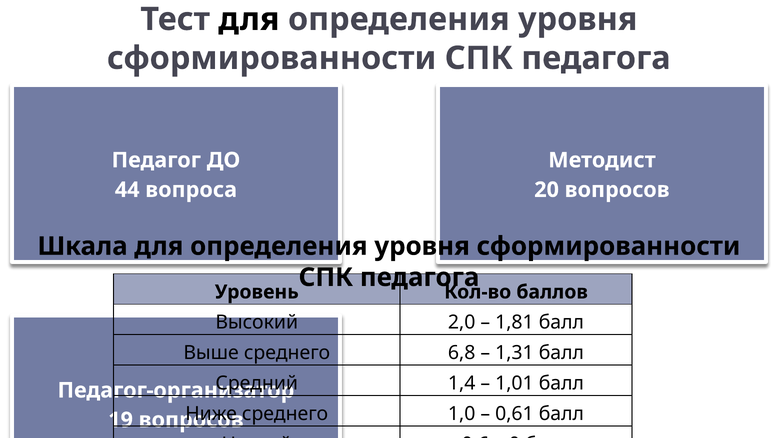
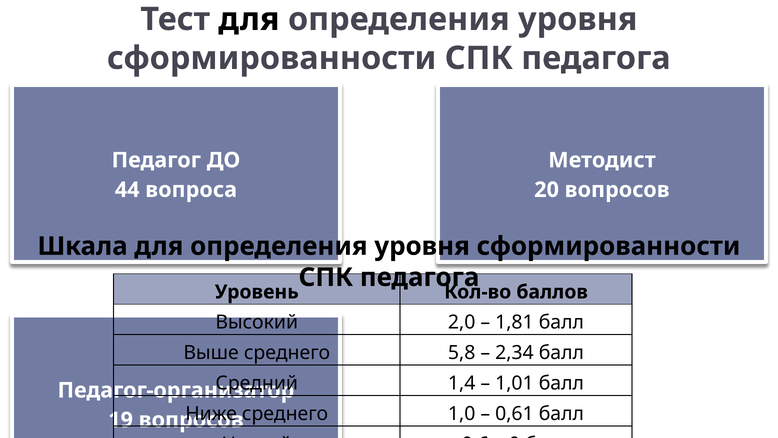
6,8: 6,8 -> 5,8 (462, 353)
1,31: 1,31 -> 2,34 (514, 353)
